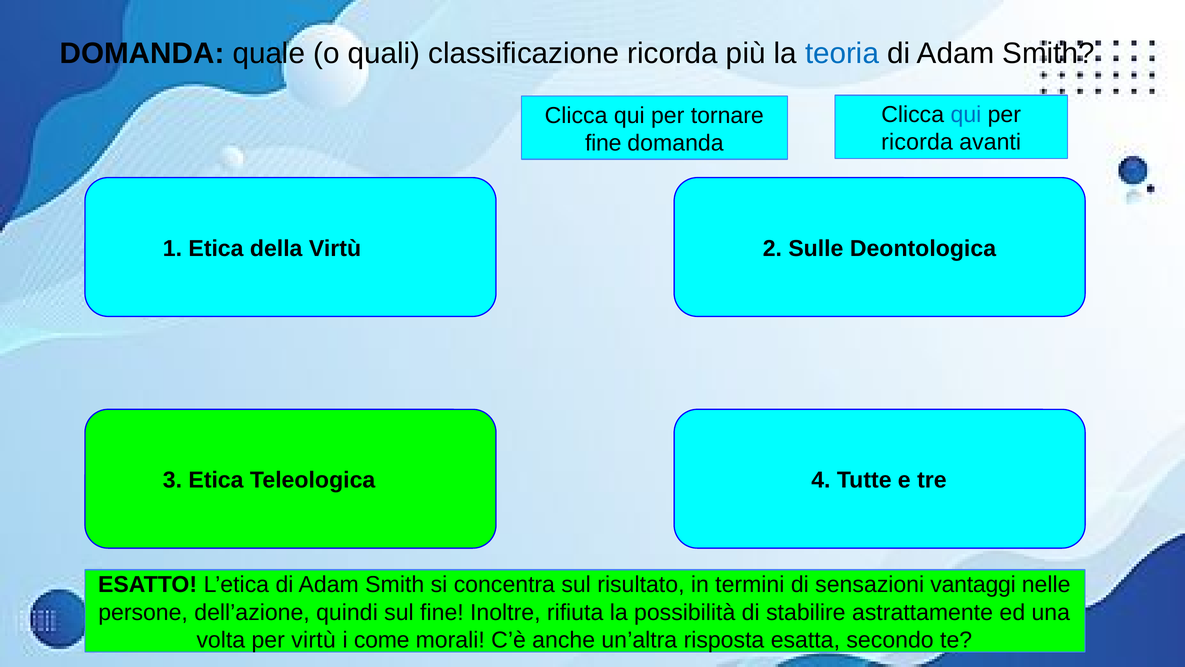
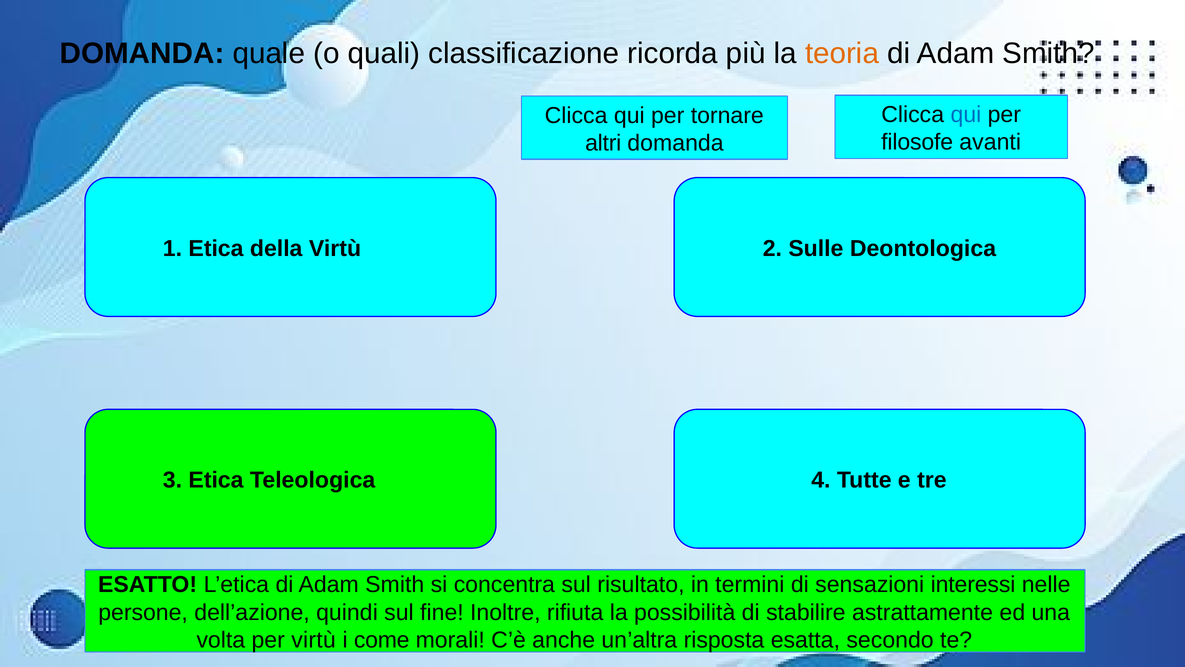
teoria colour: blue -> orange (842, 53)
ricorda: ricorda -> filosofe (917, 142)
fine: fine -> altri (603, 143)
vantaggi: vantaggi -> interessi (973, 585)
